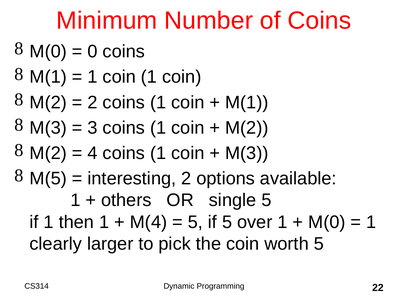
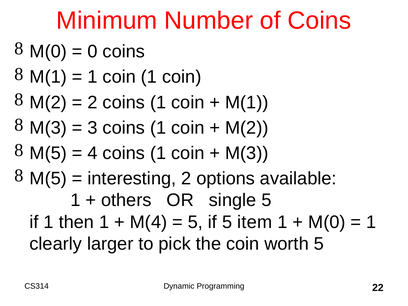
M(2: M(2 -> M(5 (48, 153)
over: over -> item (255, 222)
